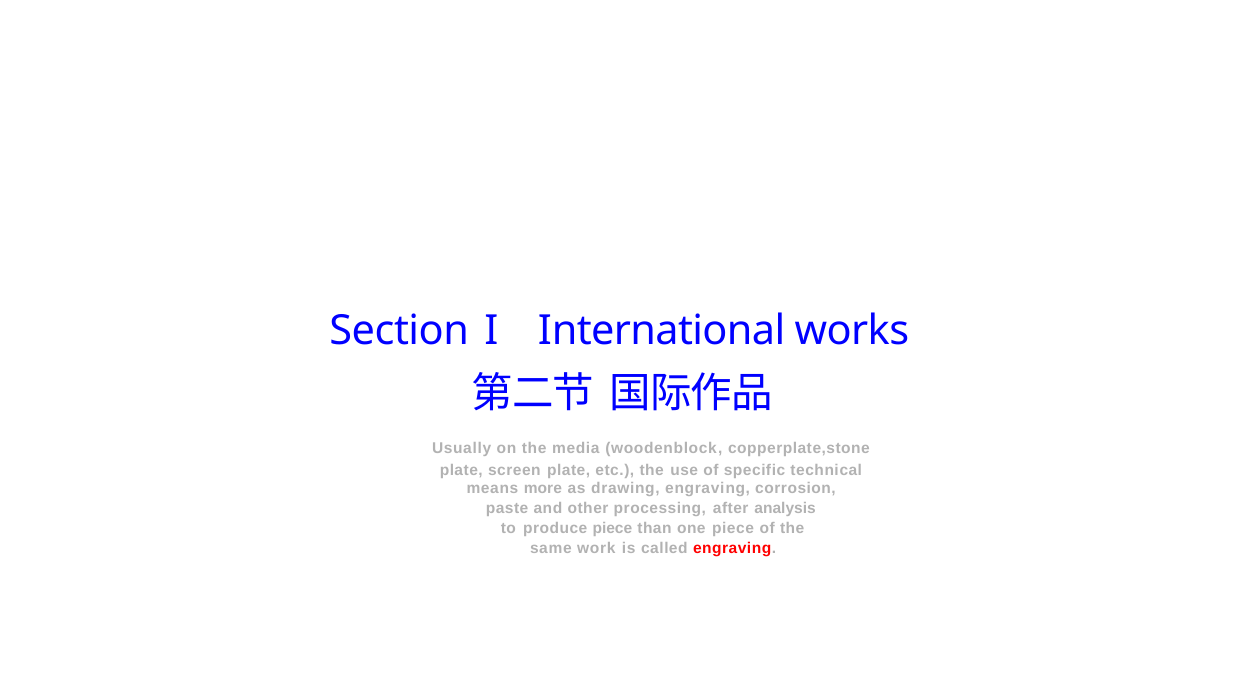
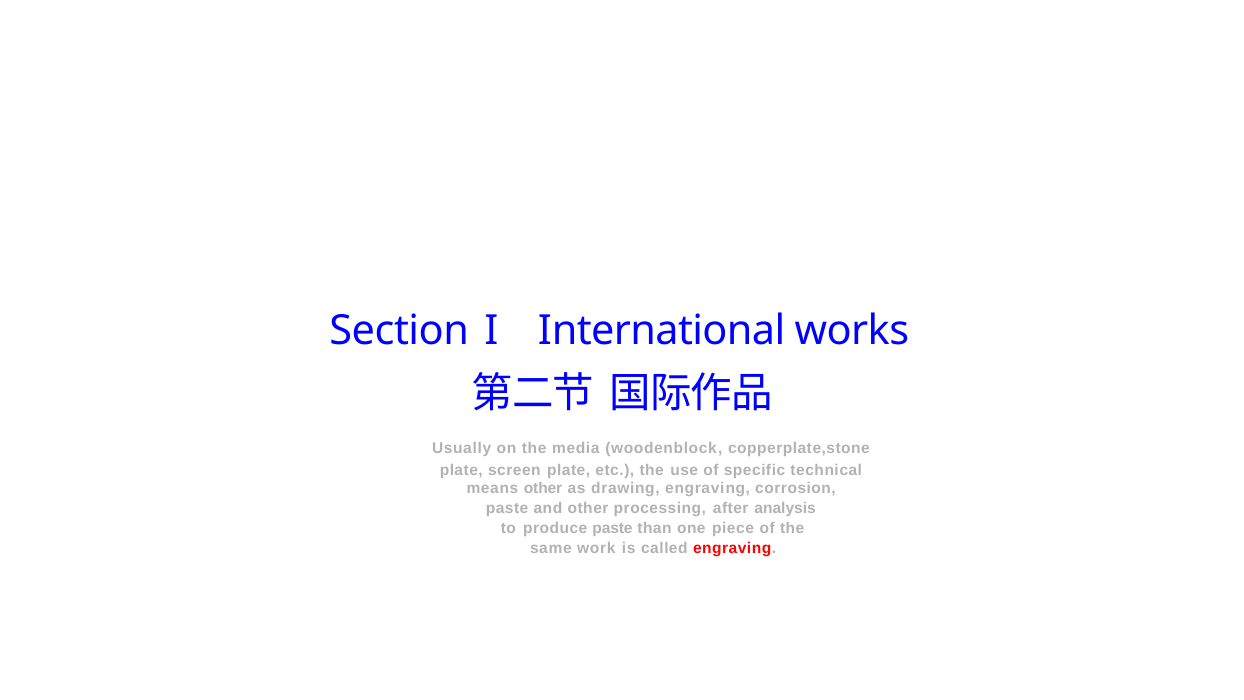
means more: more -> other (543, 488)
produce piece: piece -> paste (612, 528)
